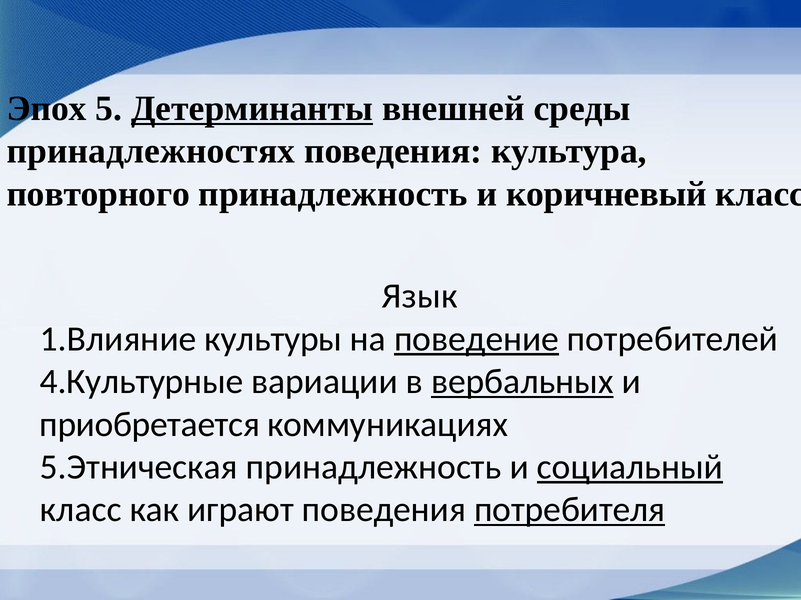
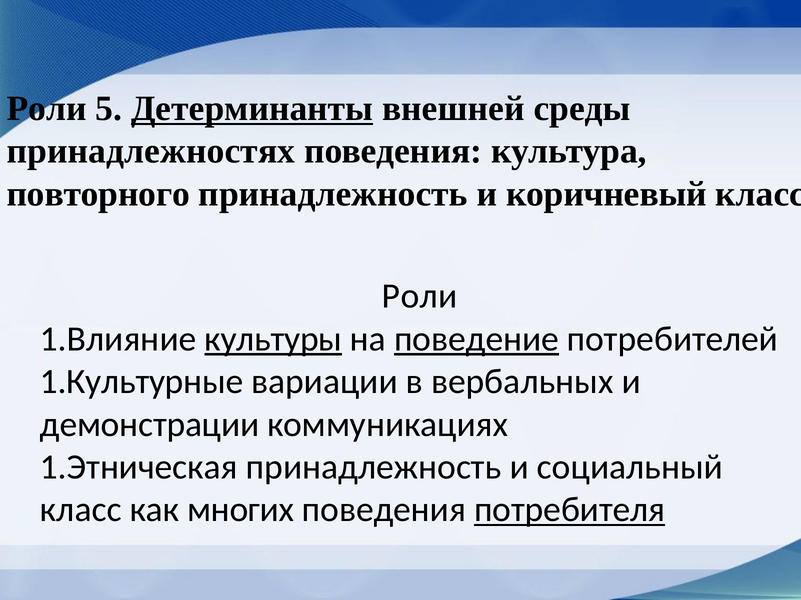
Эпох: Эпох -> Роли (47, 109)
Язык: Язык -> Роли (420, 297)
культуры underline: none -> present (273, 339)
4.Культурные: 4.Культурные -> 1.Культурные (142, 382)
вербальных underline: present -> none (522, 382)
приобретается: приобретается -> демонстрации (150, 425)
5.Этническая: 5.Этническая -> 1.Этническая (139, 468)
социальный underline: present -> none (630, 468)
играют: играют -> многих (241, 510)
